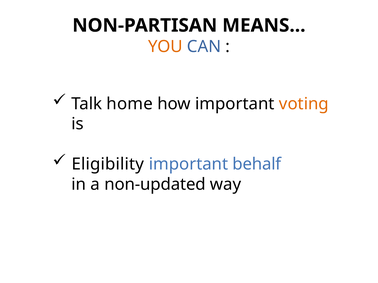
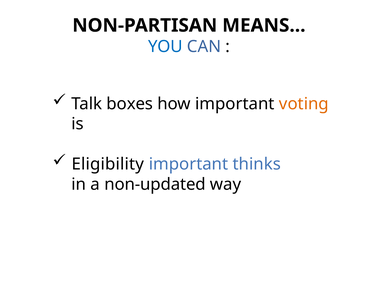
YOU colour: orange -> blue (165, 47)
home: home -> boxes (130, 104)
behalf: behalf -> thinks (257, 164)
